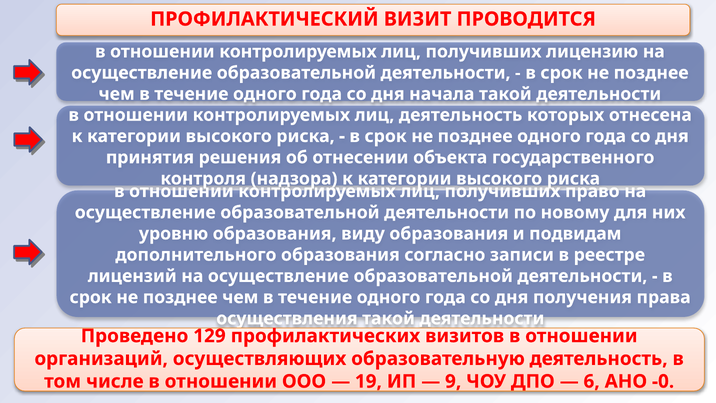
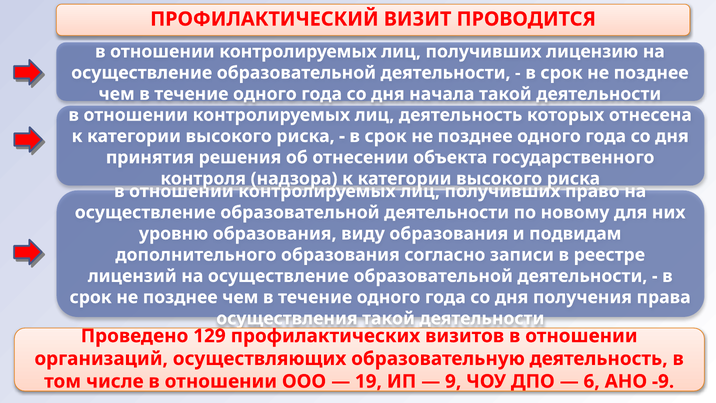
-0: -0 -> -9 (663, 381)
